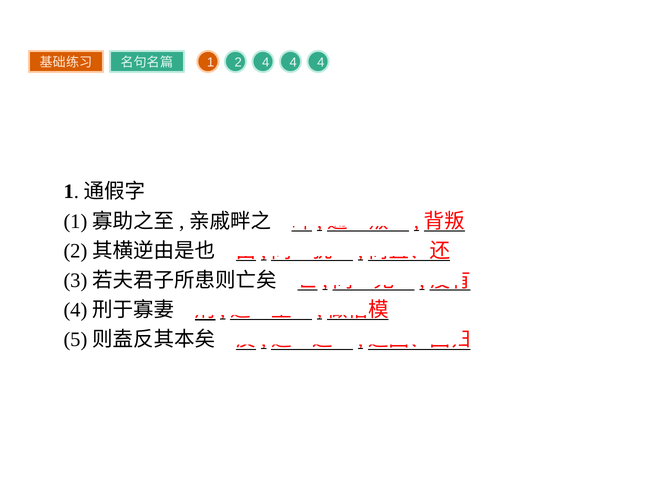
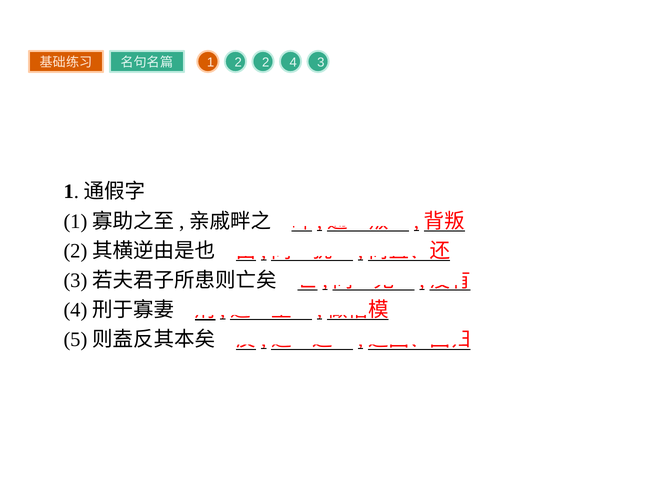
2 4: 4 -> 2 (266, 62)
4: 4 -> 3 (321, 62)
